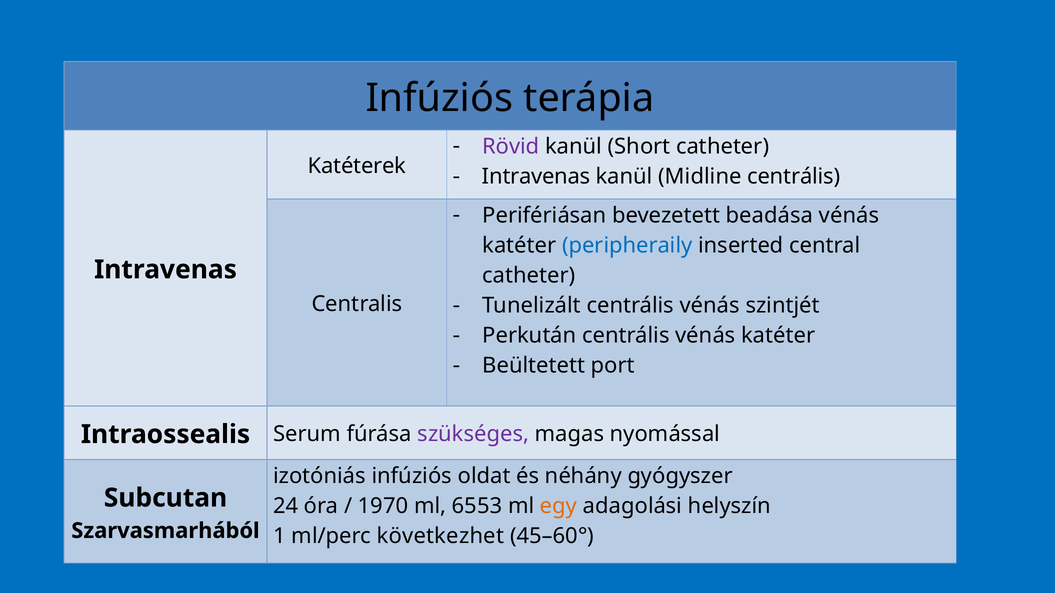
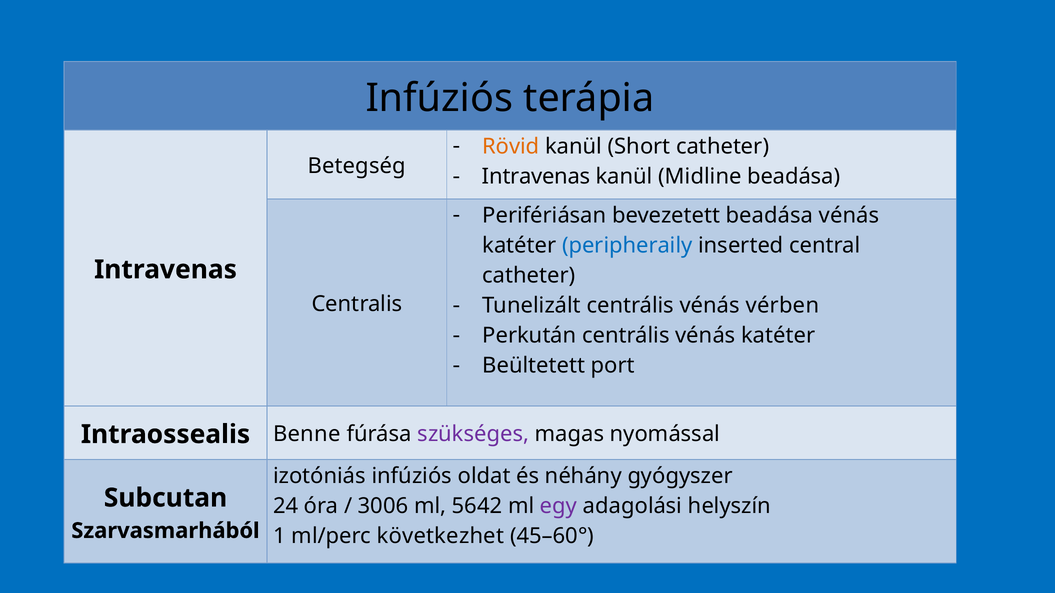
Rövid colour: purple -> orange (511, 147)
Katéterek: Katéterek -> Betegség (357, 166)
Midline centrális: centrális -> beadása (794, 177)
szintjét: szintjét -> vérben (782, 306)
Serum: Serum -> Benne (307, 434)
1970: 1970 -> 3006 (383, 506)
6553: 6553 -> 5642 (477, 506)
egy colour: orange -> purple (559, 506)
